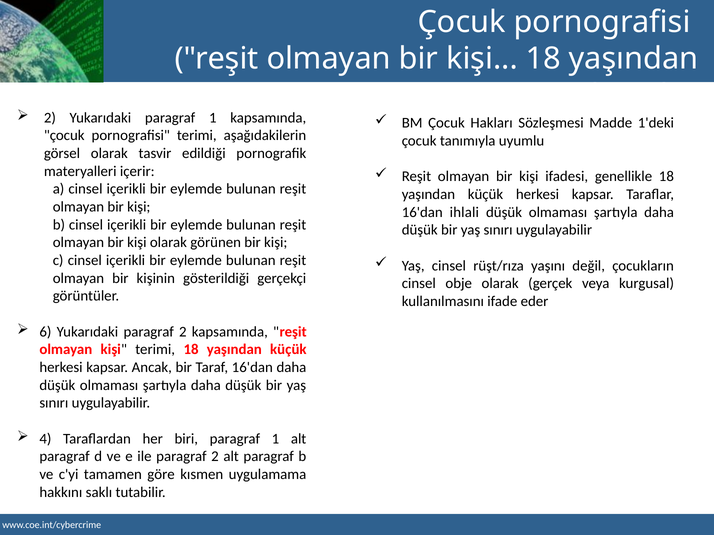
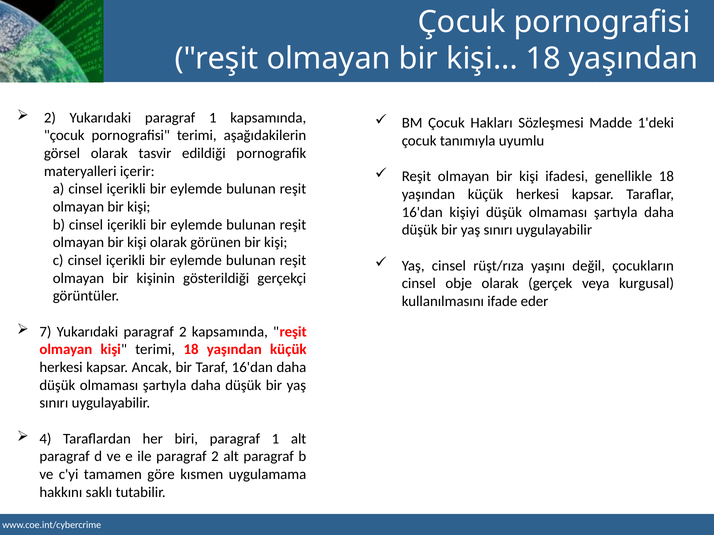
ihlali: ihlali -> kişiyi (464, 212)
6: 6 -> 7 (45, 332)
